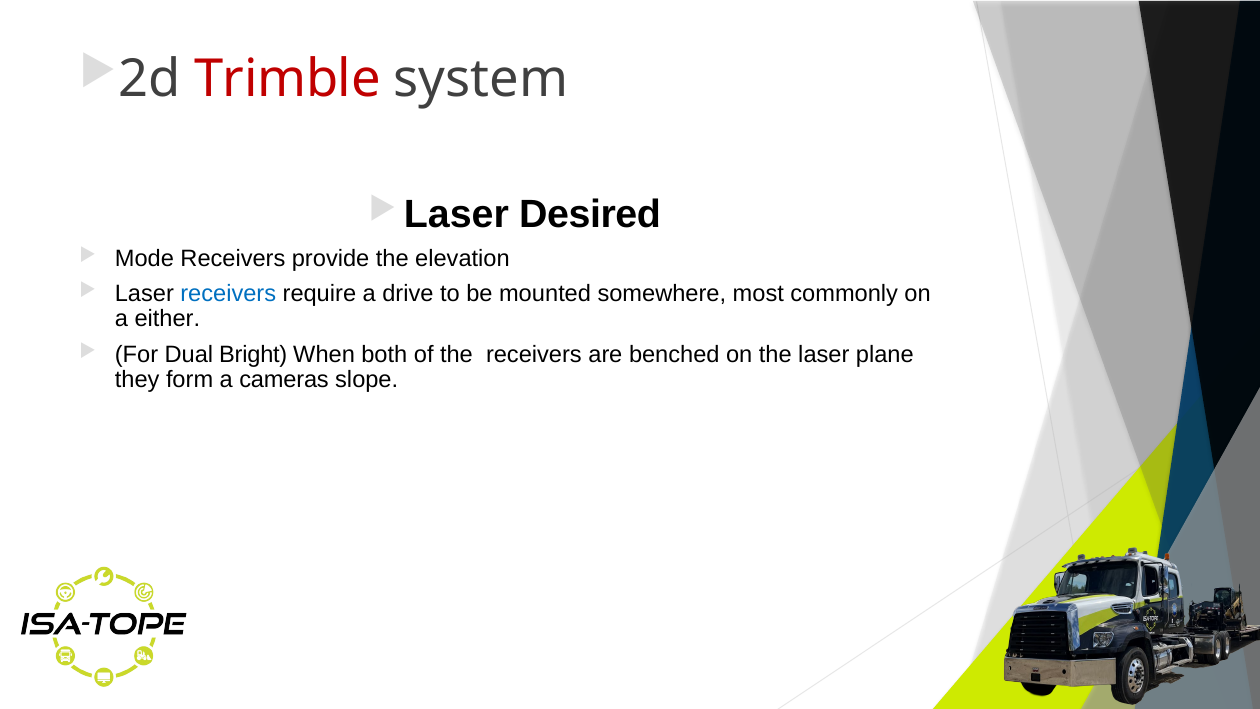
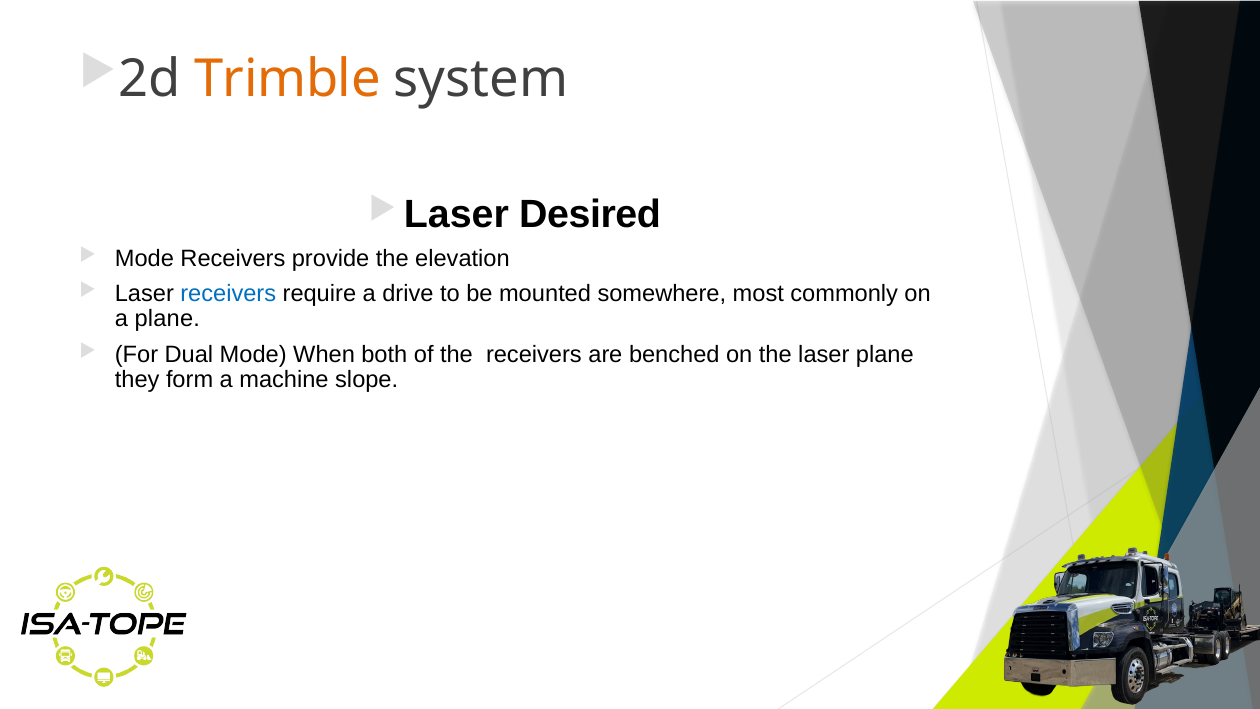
Trimble colour: red -> orange (287, 79)
a either: either -> plane (167, 319)
Dual Bright: Bright -> Mode (253, 354)
cameras: cameras -> machine (284, 380)
